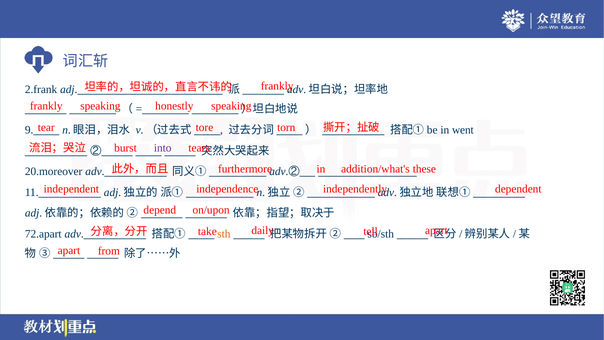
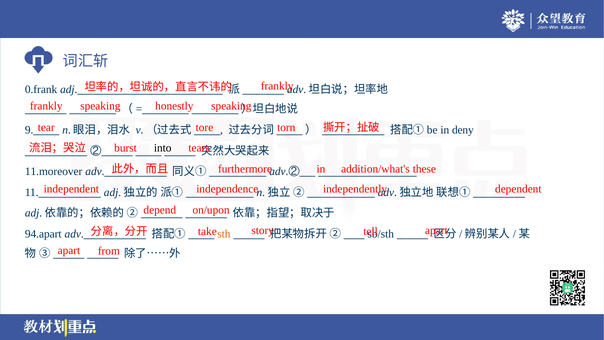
2.frank: 2.frank -> 0.frank (41, 89)
went: went -> deny (463, 130)
into colour: purple -> black (163, 148)
20.moreover: 20.moreover -> 11.moreover (54, 172)
daily: daily -> story (263, 230)
72.apart: 72.apart -> 94.apart (43, 234)
